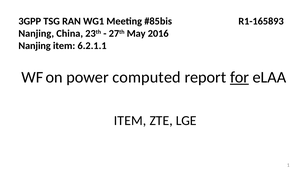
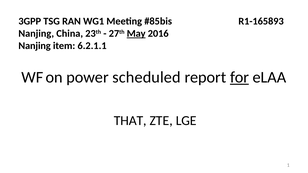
May underline: none -> present (136, 34)
computed: computed -> scheduled (147, 77)
ITEM: ITEM -> THAT (130, 121)
